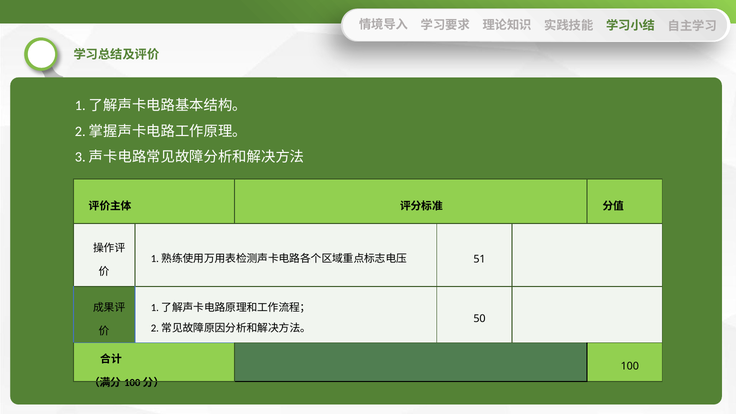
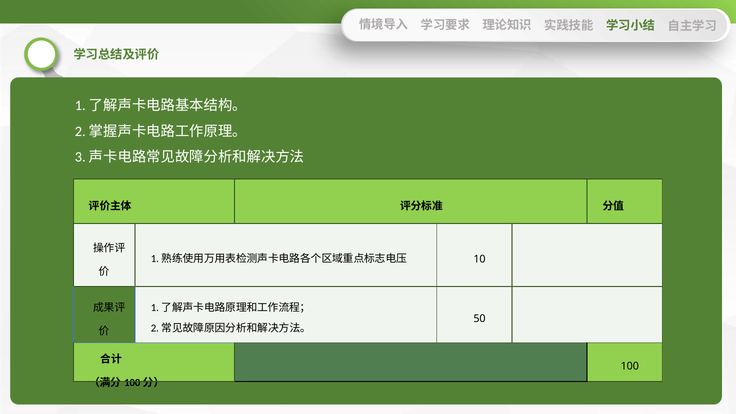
51: 51 -> 10 (480, 259)
